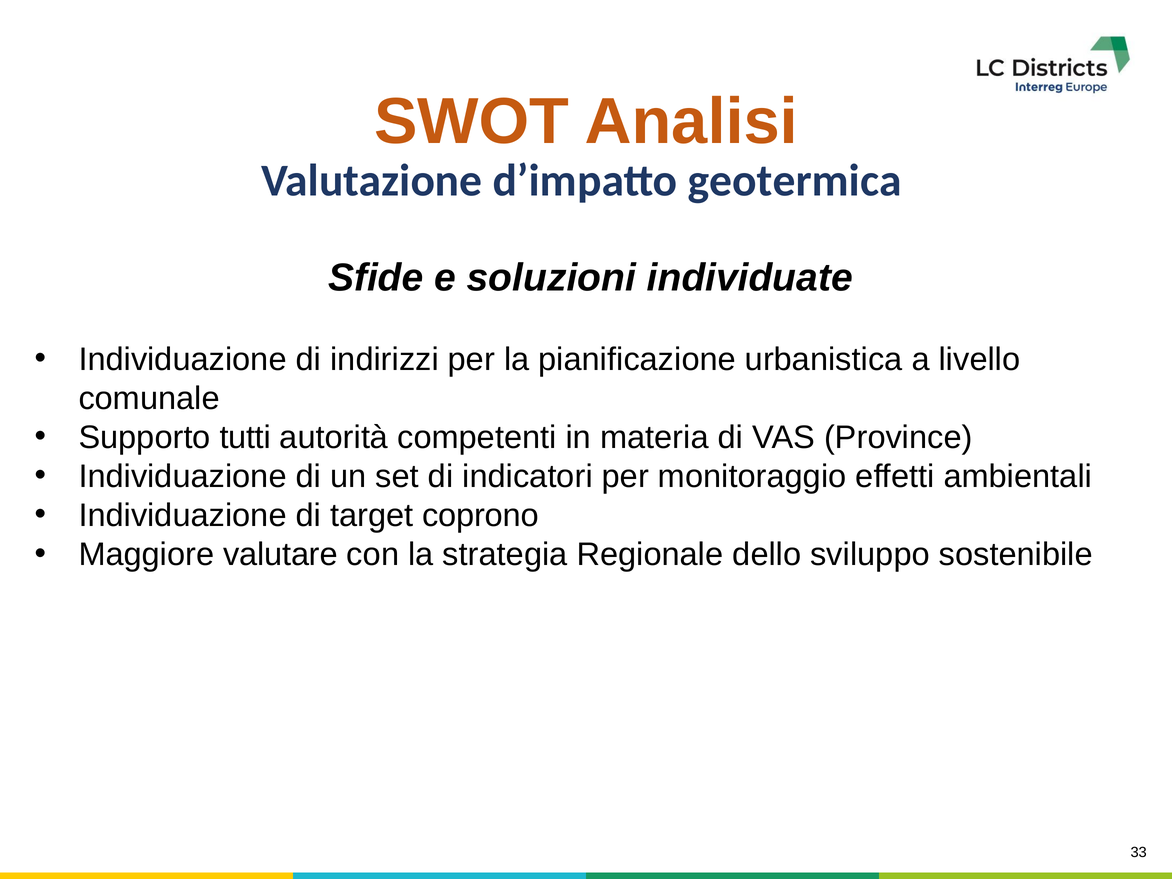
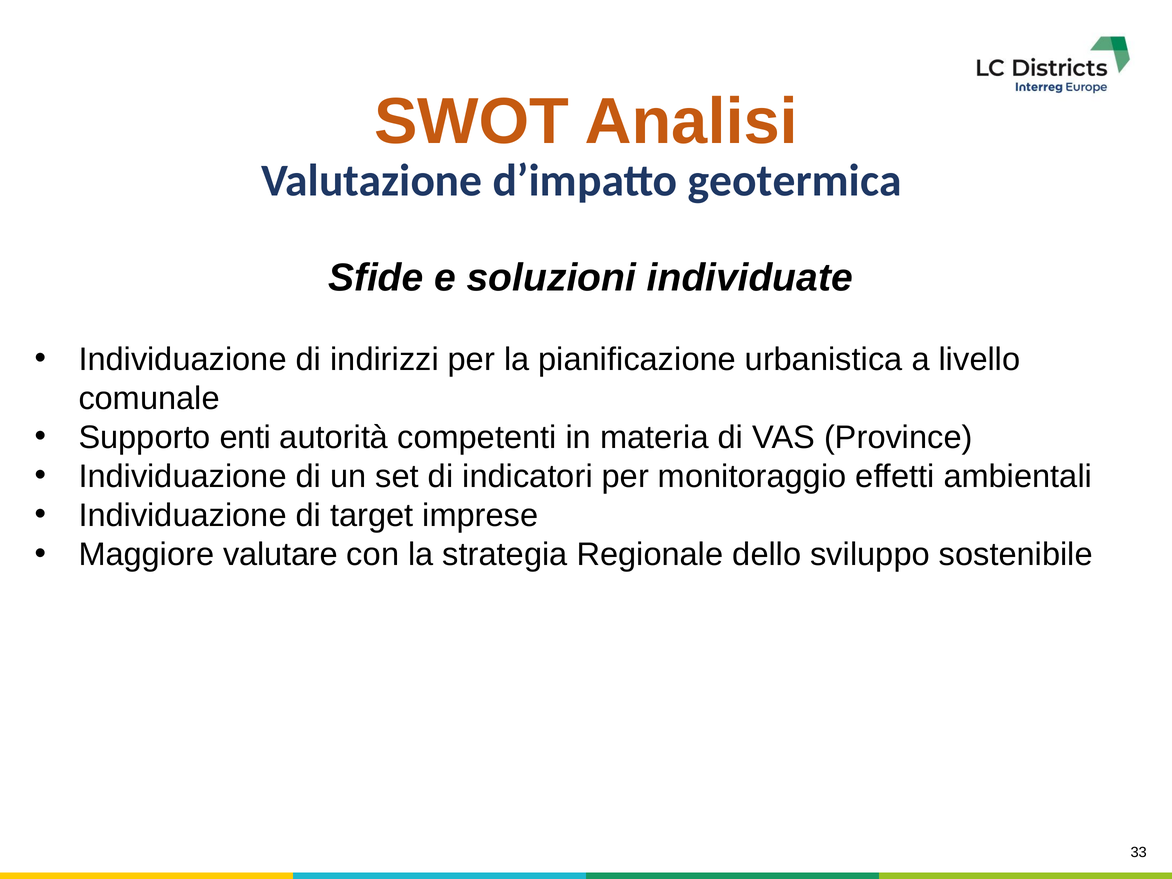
tutti: tutti -> enti (245, 437)
coprono: coprono -> imprese (480, 516)
